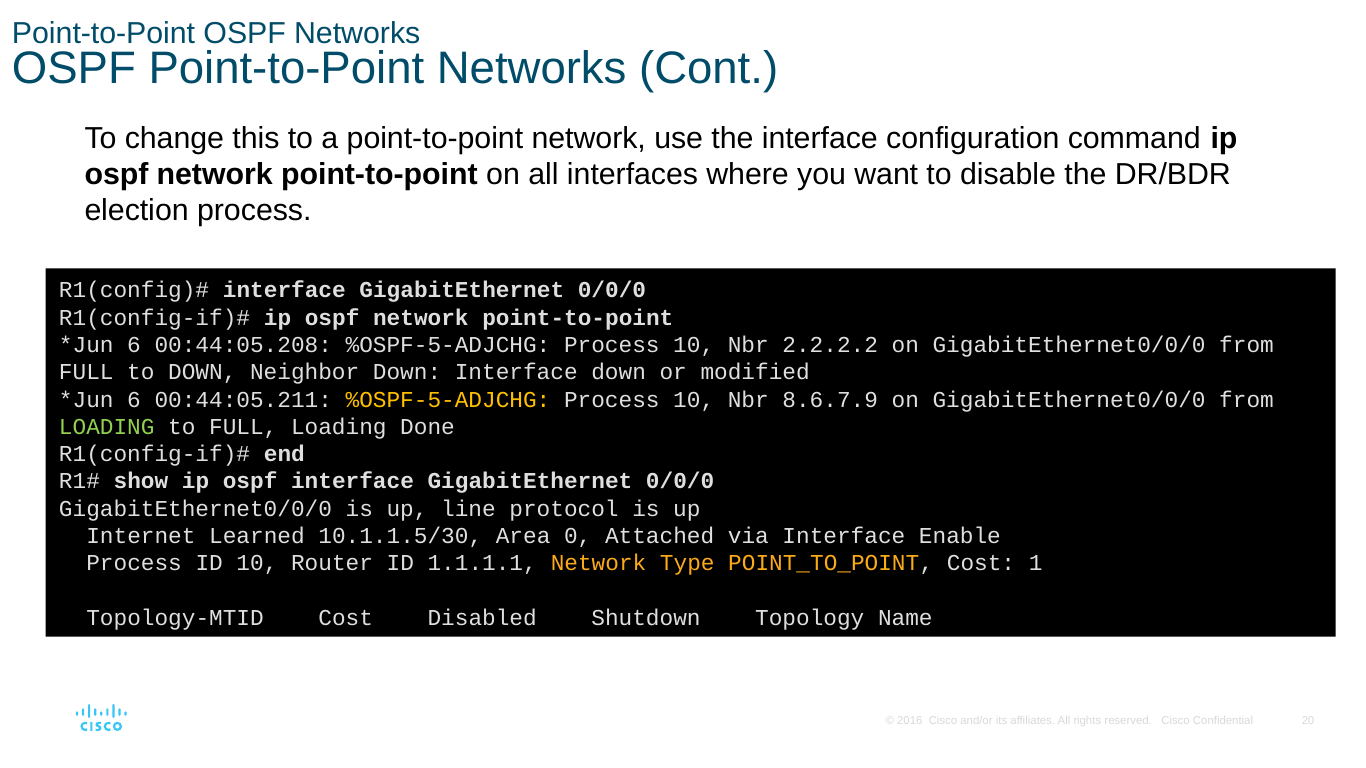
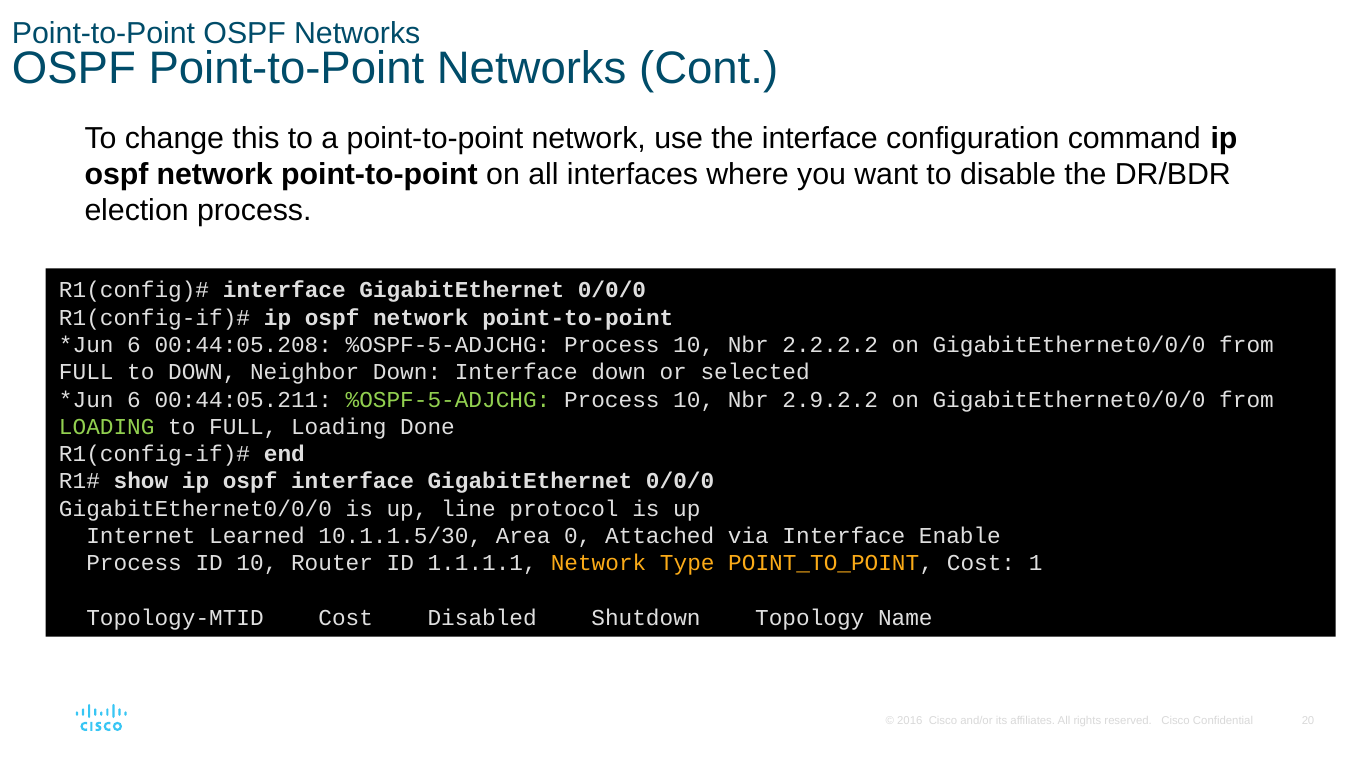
modified: modified -> selected (755, 372)
%OSPF-5-ADJCHG colour: yellow -> light green (448, 400)
8.6.7.9: 8.6.7.9 -> 2.9.2.2 (830, 400)
